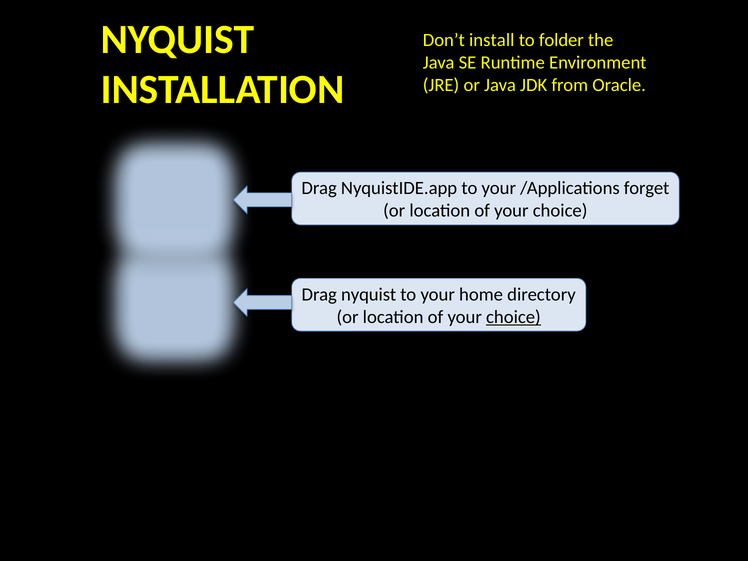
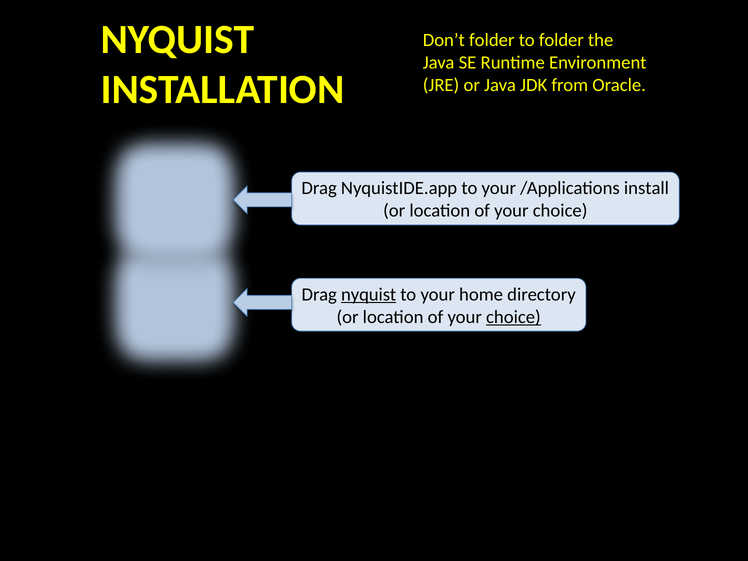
Don’t install: install -> folder (492, 40)
forget: forget -> install (646, 188)
nyquist underline: none -> present (369, 294)
